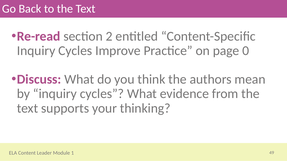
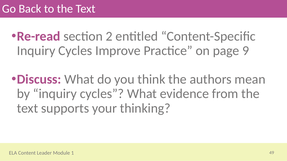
0: 0 -> 9 (246, 51)
